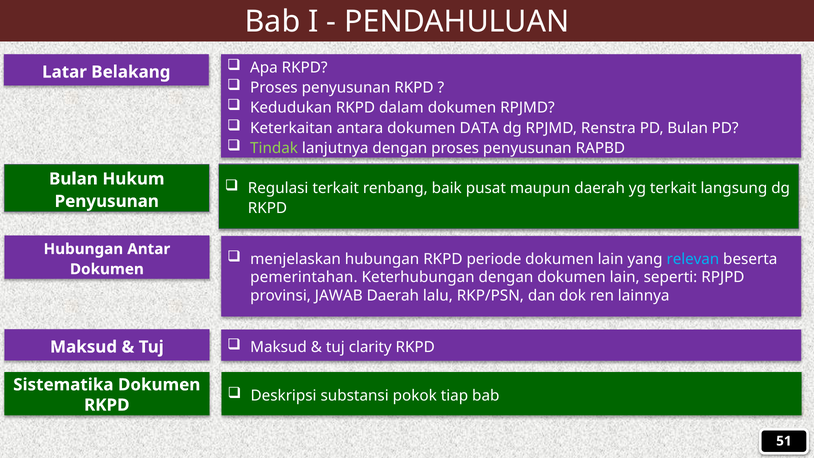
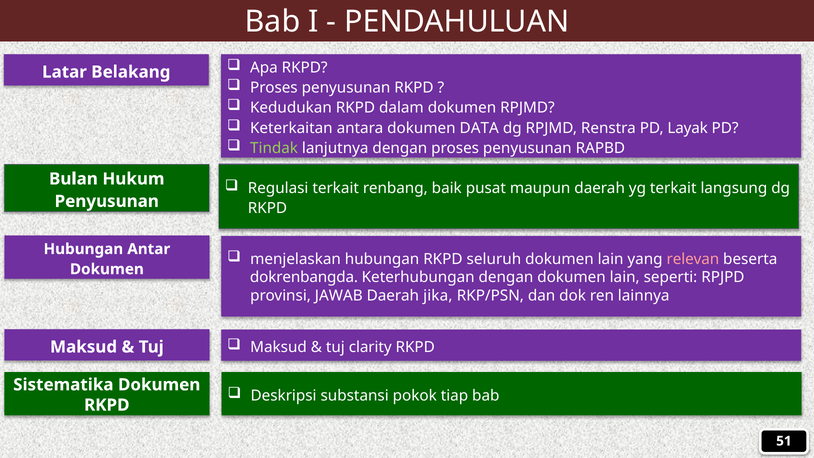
PD Bulan: Bulan -> Layak (688, 128)
periode: periode -> seluruh (494, 259)
relevan colour: light blue -> pink (693, 259)
pemerintahan: pemerintahan -> dokrenbangda (304, 277)
lalu: lalu -> jika (438, 296)
